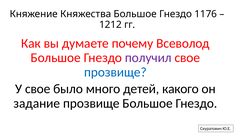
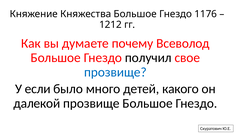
получил colour: purple -> black (148, 58)
У свое: свое -> если (38, 89)
задание: задание -> далекой (37, 103)
